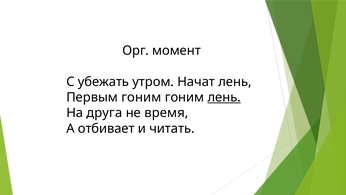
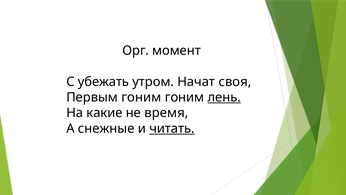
Начат лень: лень -> своя (235, 82)
друга: друга -> какие (104, 113)
отбивает: отбивает -> снежные (106, 128)
читать underline: none -> present (172, 128)
